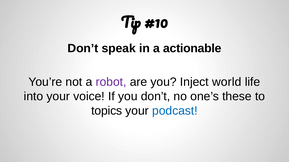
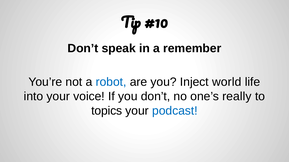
actionable: actionable -> remember (192, 48)
robot colour: purple -> blue (111, 82)
these: these -> really (237, 97)
